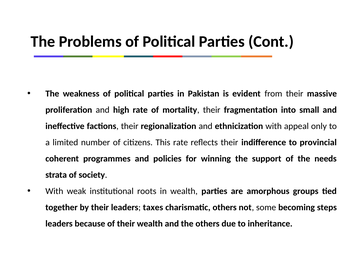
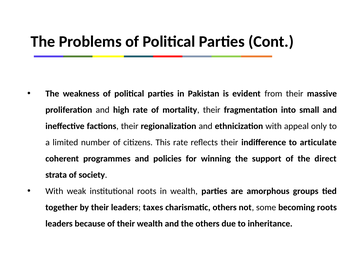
provincial: provincial -> articulate (318, 142)
needs: needs -> direct (325, 158)
becoming steps: steps -> roots (327, 207)
